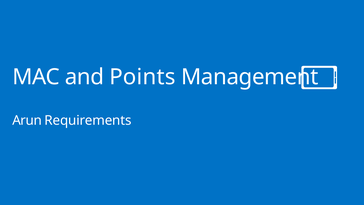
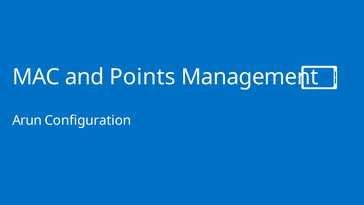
Requirements: Requirements -> Configuration (88, 120)
